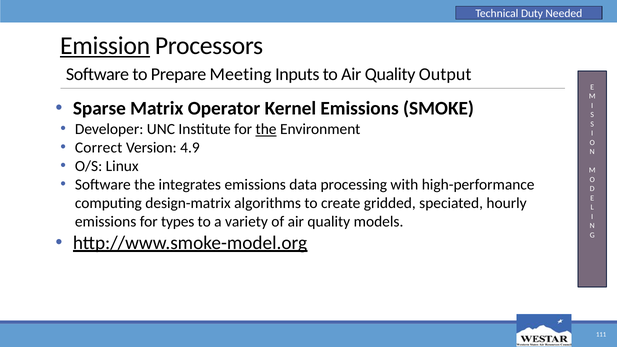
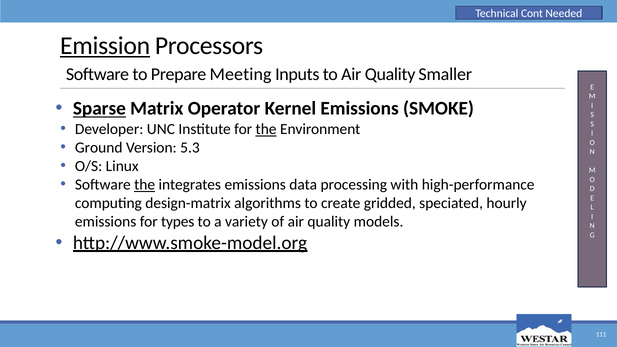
Duty: Duty -> Cont (532, 14)
Output: Output -> Smaller (445, 74)
Sparse underline: none -> present (99, 109)
Correct: Correct -> Ground (99, 148)
4.9: 4.9 -> 5.3 (190, 148)
the underline: none -> present (145, 185)
